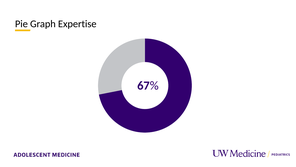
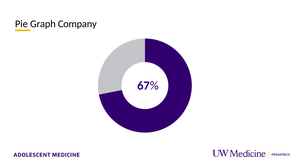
Expertise: Expertise -> Company (77, 24)
